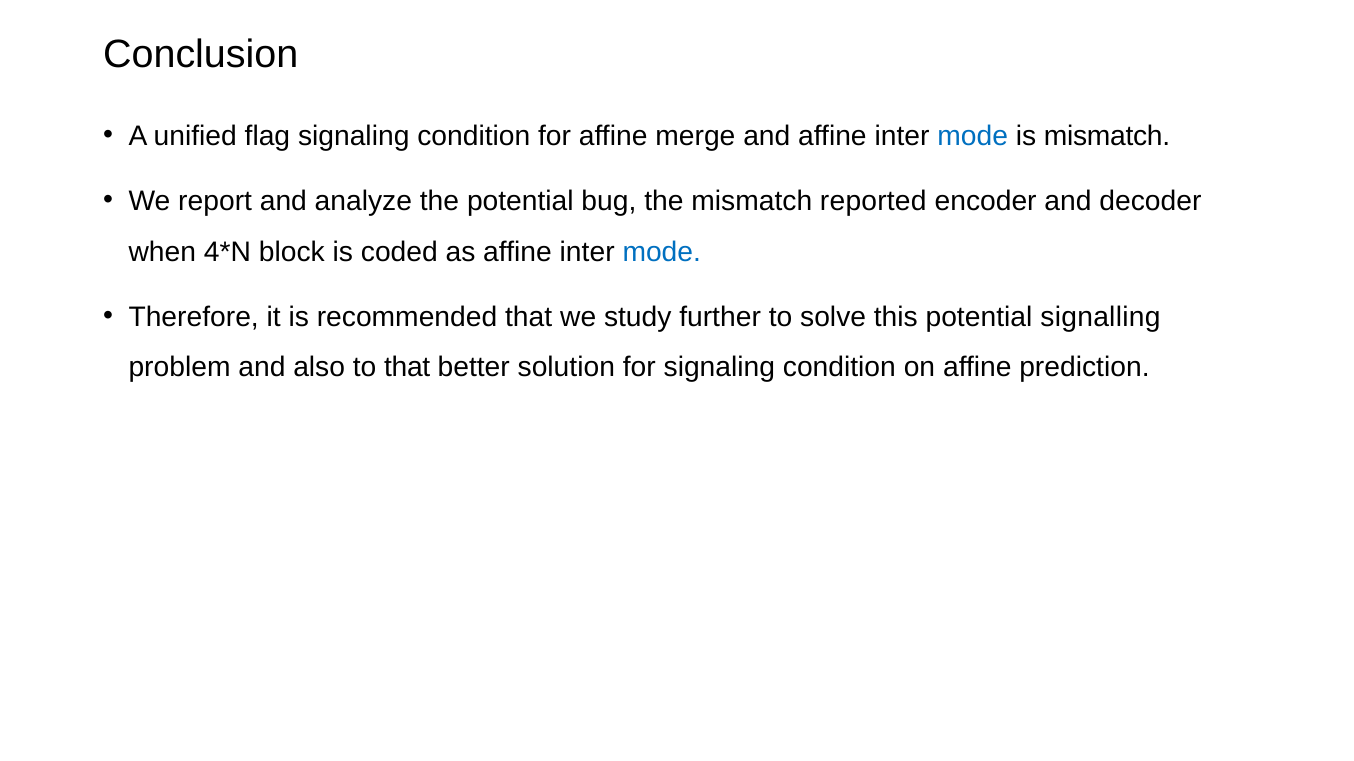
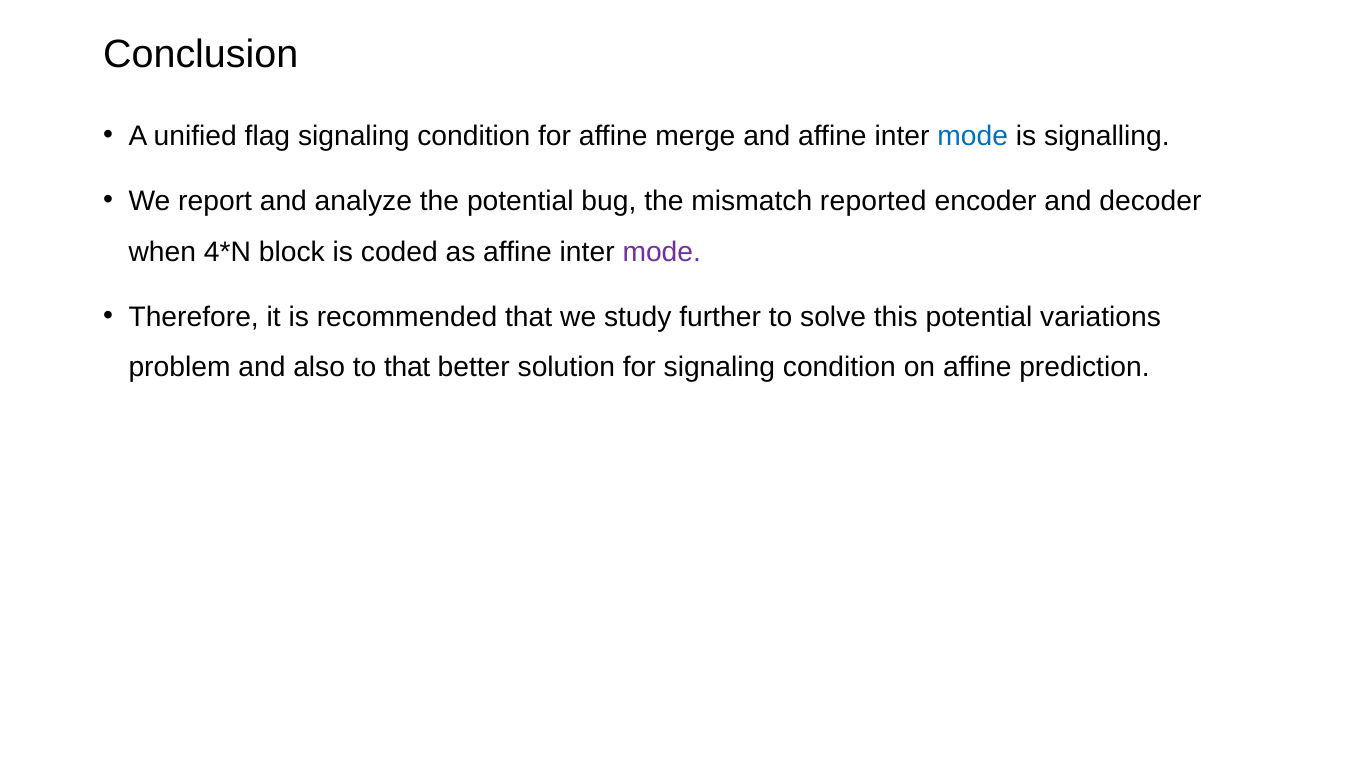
is mismatch: mismatch -> signalling (1107, 136)
mode colour: blue -> purple (662, 252)
signalling: signalling -> variations (1101, 317)
